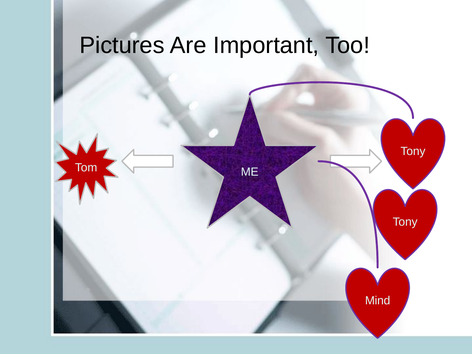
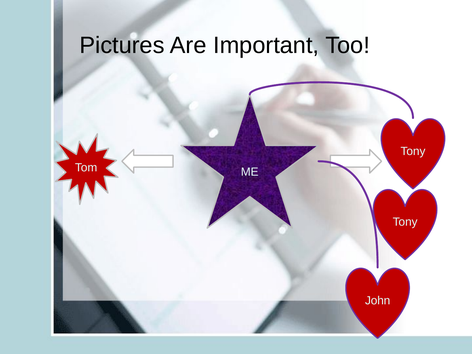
Mind: Mind -> John (378, 301)
